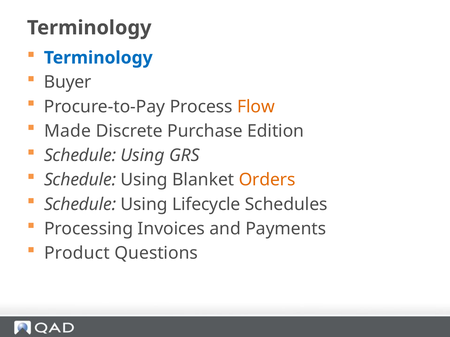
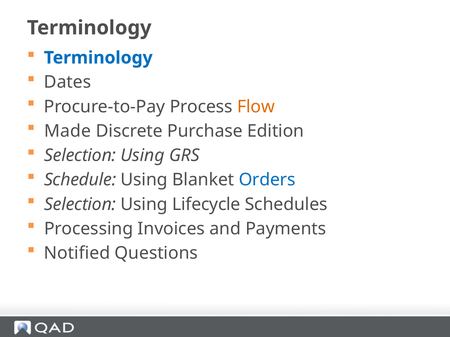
Buyer: Buyer -> Dates (68, 82)
Schedule: Schedule -> Selection (80, 156)
Orders colour: orange -> blue (267, 180)
Schedule: Schedule -> Selection (80, 205)
Product: Product -> Notified (77, 254)
